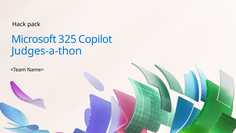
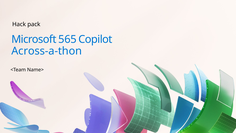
325: 325 -> 565 (67, 39)
Judges-a-thon: Judges-a-thon -> Across-a-thon (47, 51)
